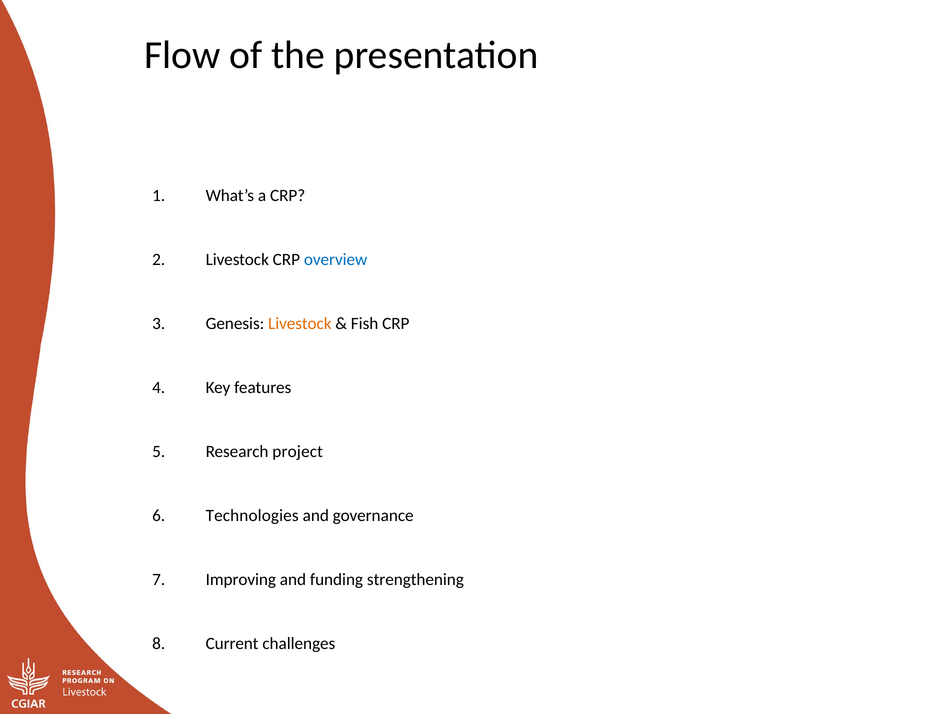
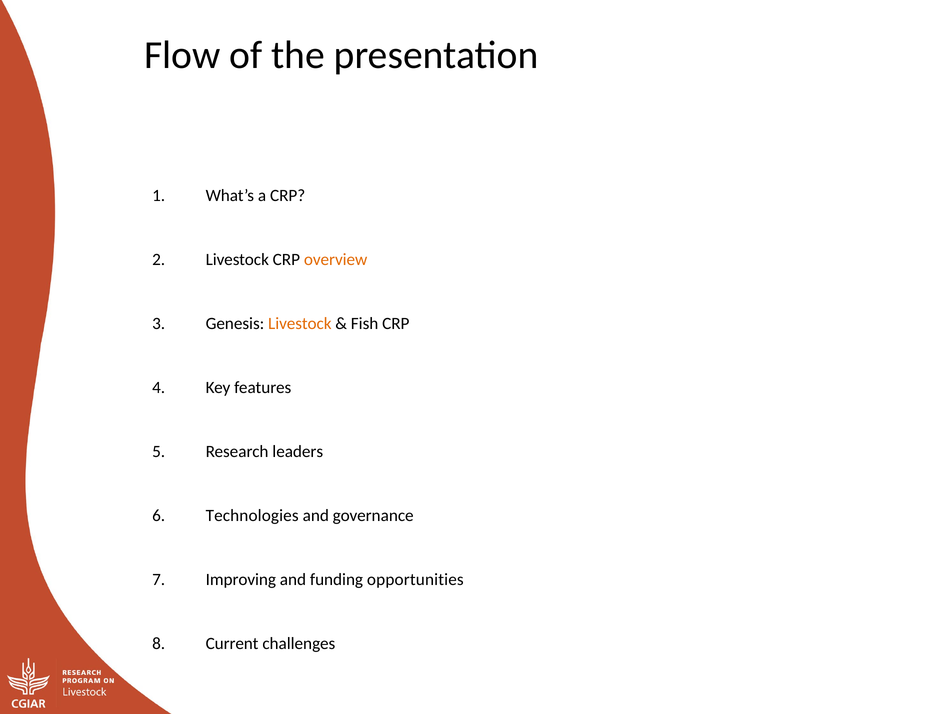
overview colour: blue -> orange (336, 259)
project: project -> leaders (298, 451)
strengthening: strengthening -> opportunities (415, 579)
